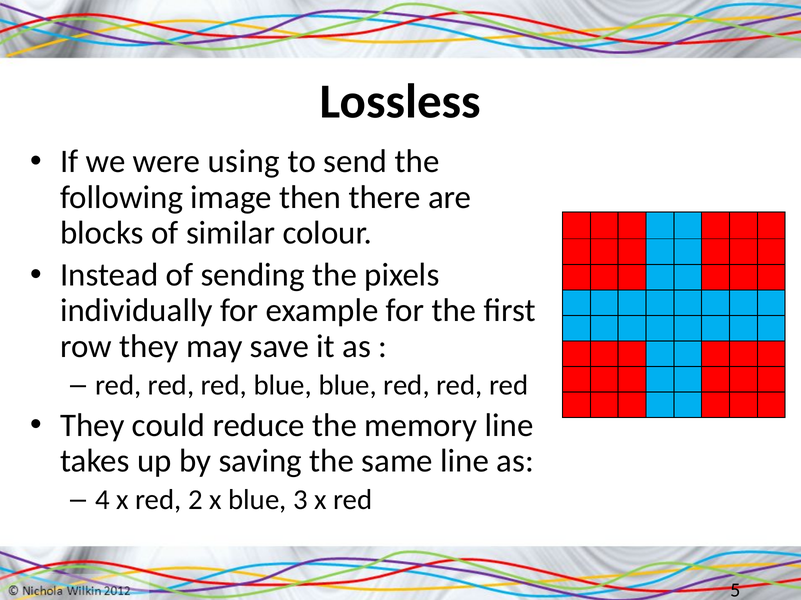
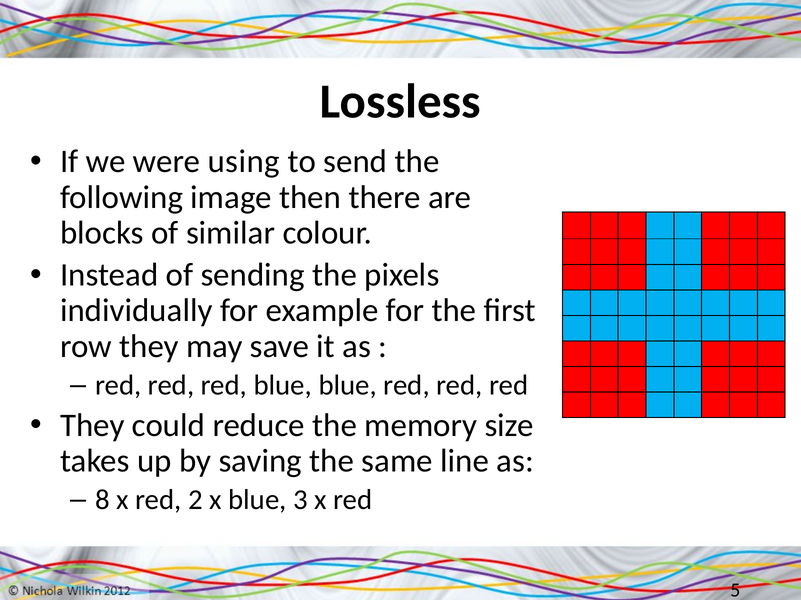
memory line: line -> size (509, 426)
4: 4 -> 8 (102, 501)
